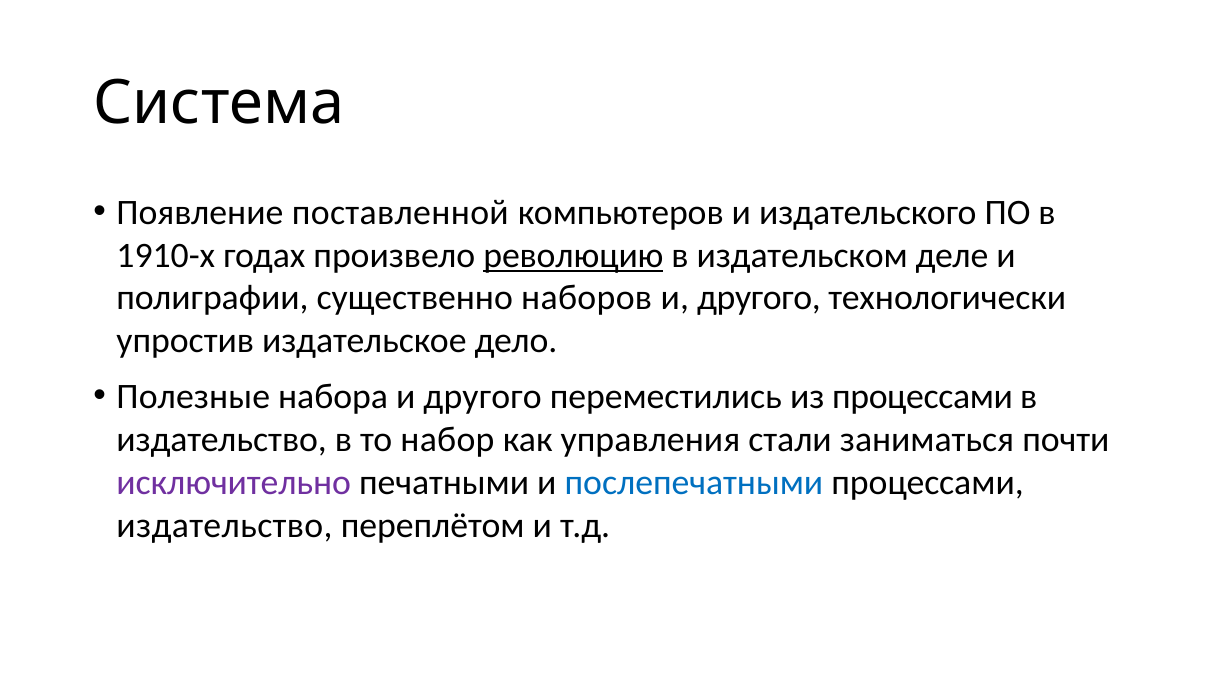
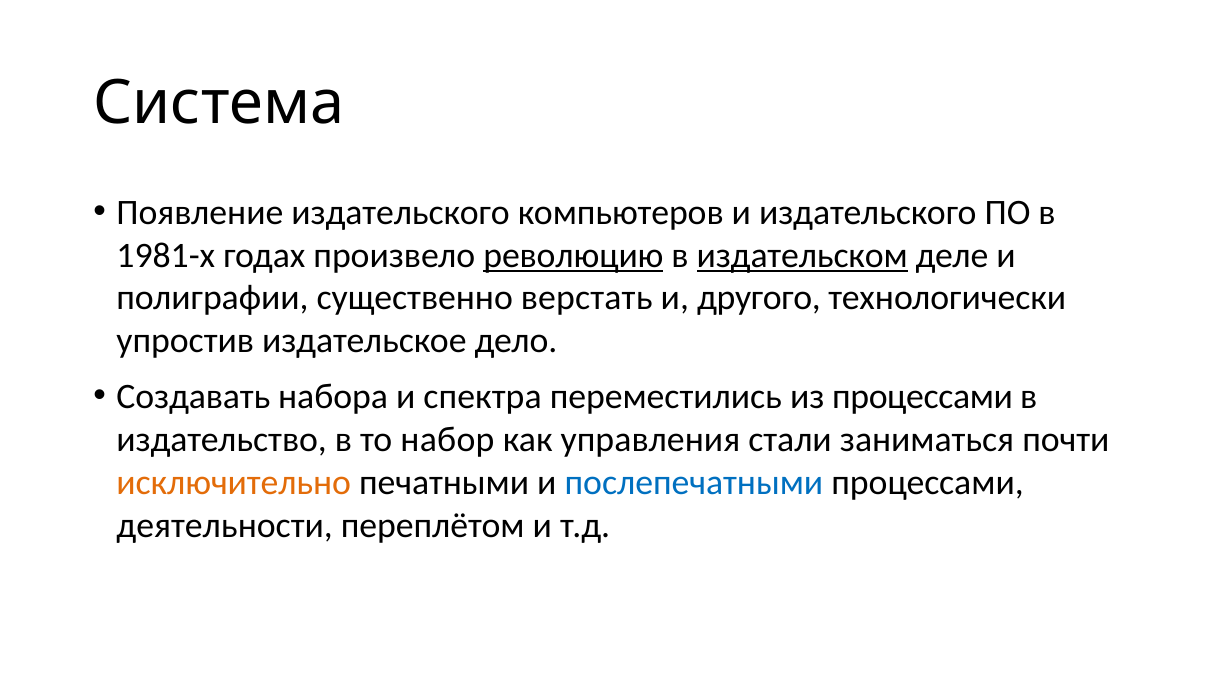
Появление поставленной: поставленной -> издательского (401, 212)
1910-х: 1910-х -> 1981-х (166, 255)
издательском underline: none -> present (802, 255)
наборов: наборов -> верстать (587, 298)
Полезные: Полезные -> Создавать (193, 397)
набора и другого: другого -> спектра (483, 397)
исключительно colour: purple -> orange (234, 483)
издательство: издательство -> деятельности (225, 525)
